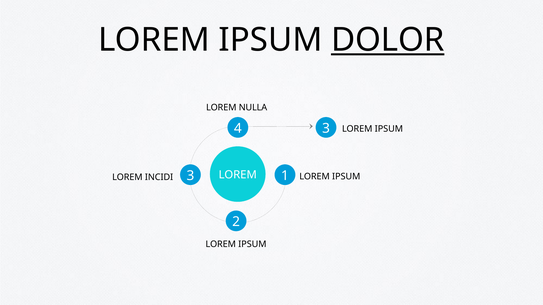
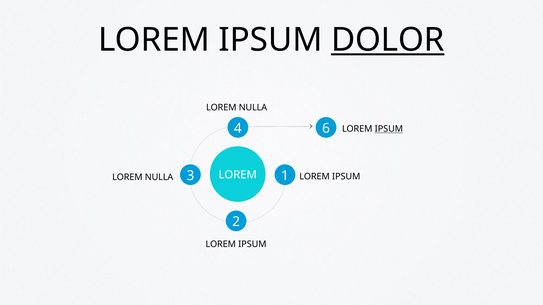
4 3: 3 -> 6 (326, 128)
IPSUM underline: none -> present (389, 129)
INCIDI: INCIDI -> NULLA (159, 177)
